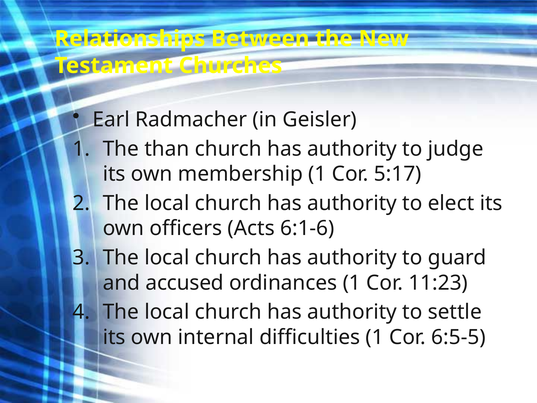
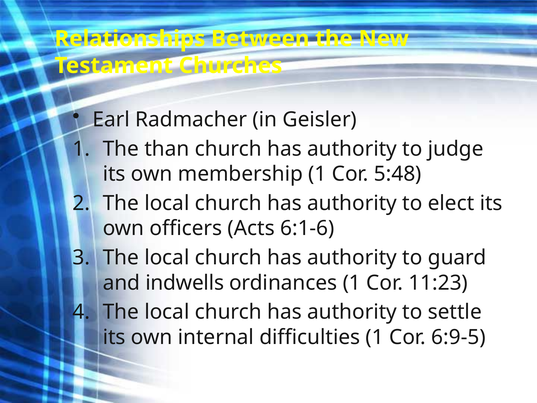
5:17: 5:17 -> 5:48 (398, 174)
accused: accused -> indwells (185, 283)
6:5-5: 6:5-5 -> 6:9-5 (458, 337)
